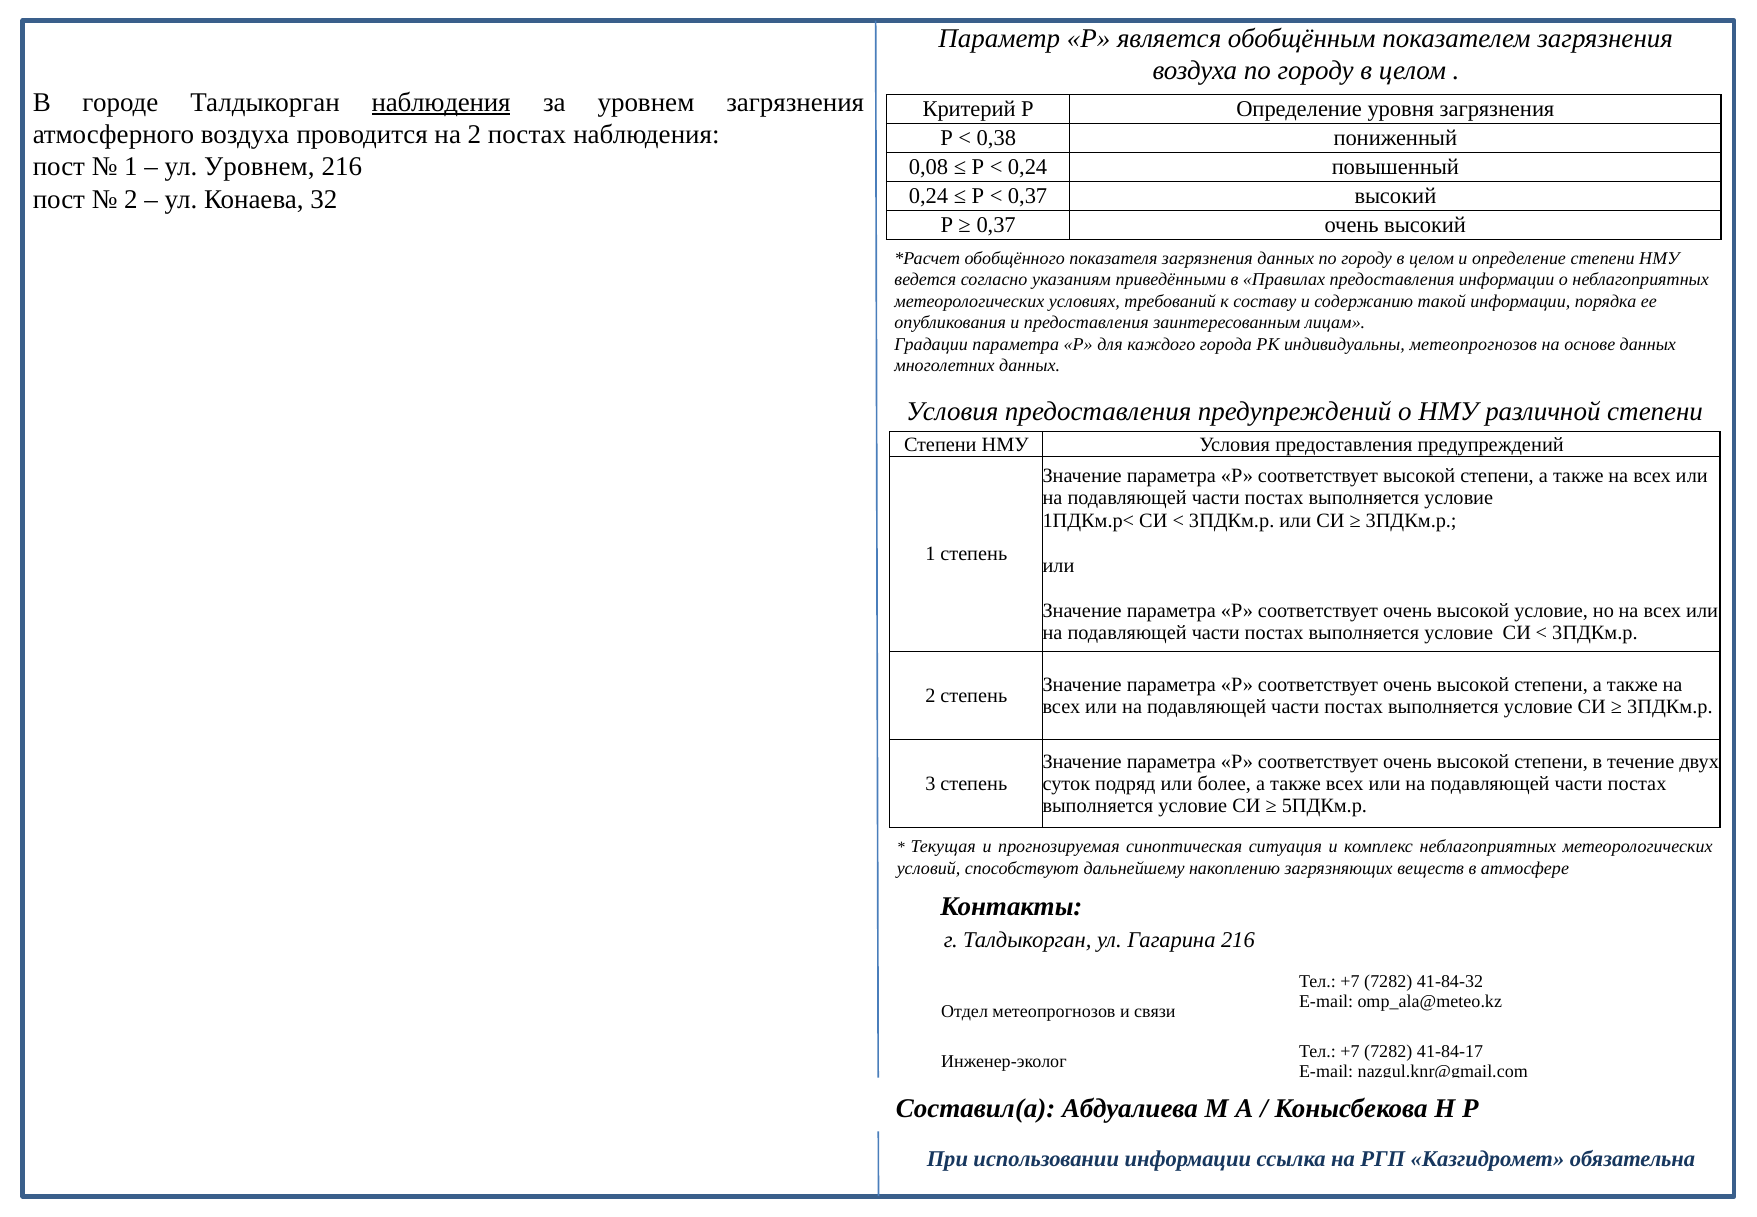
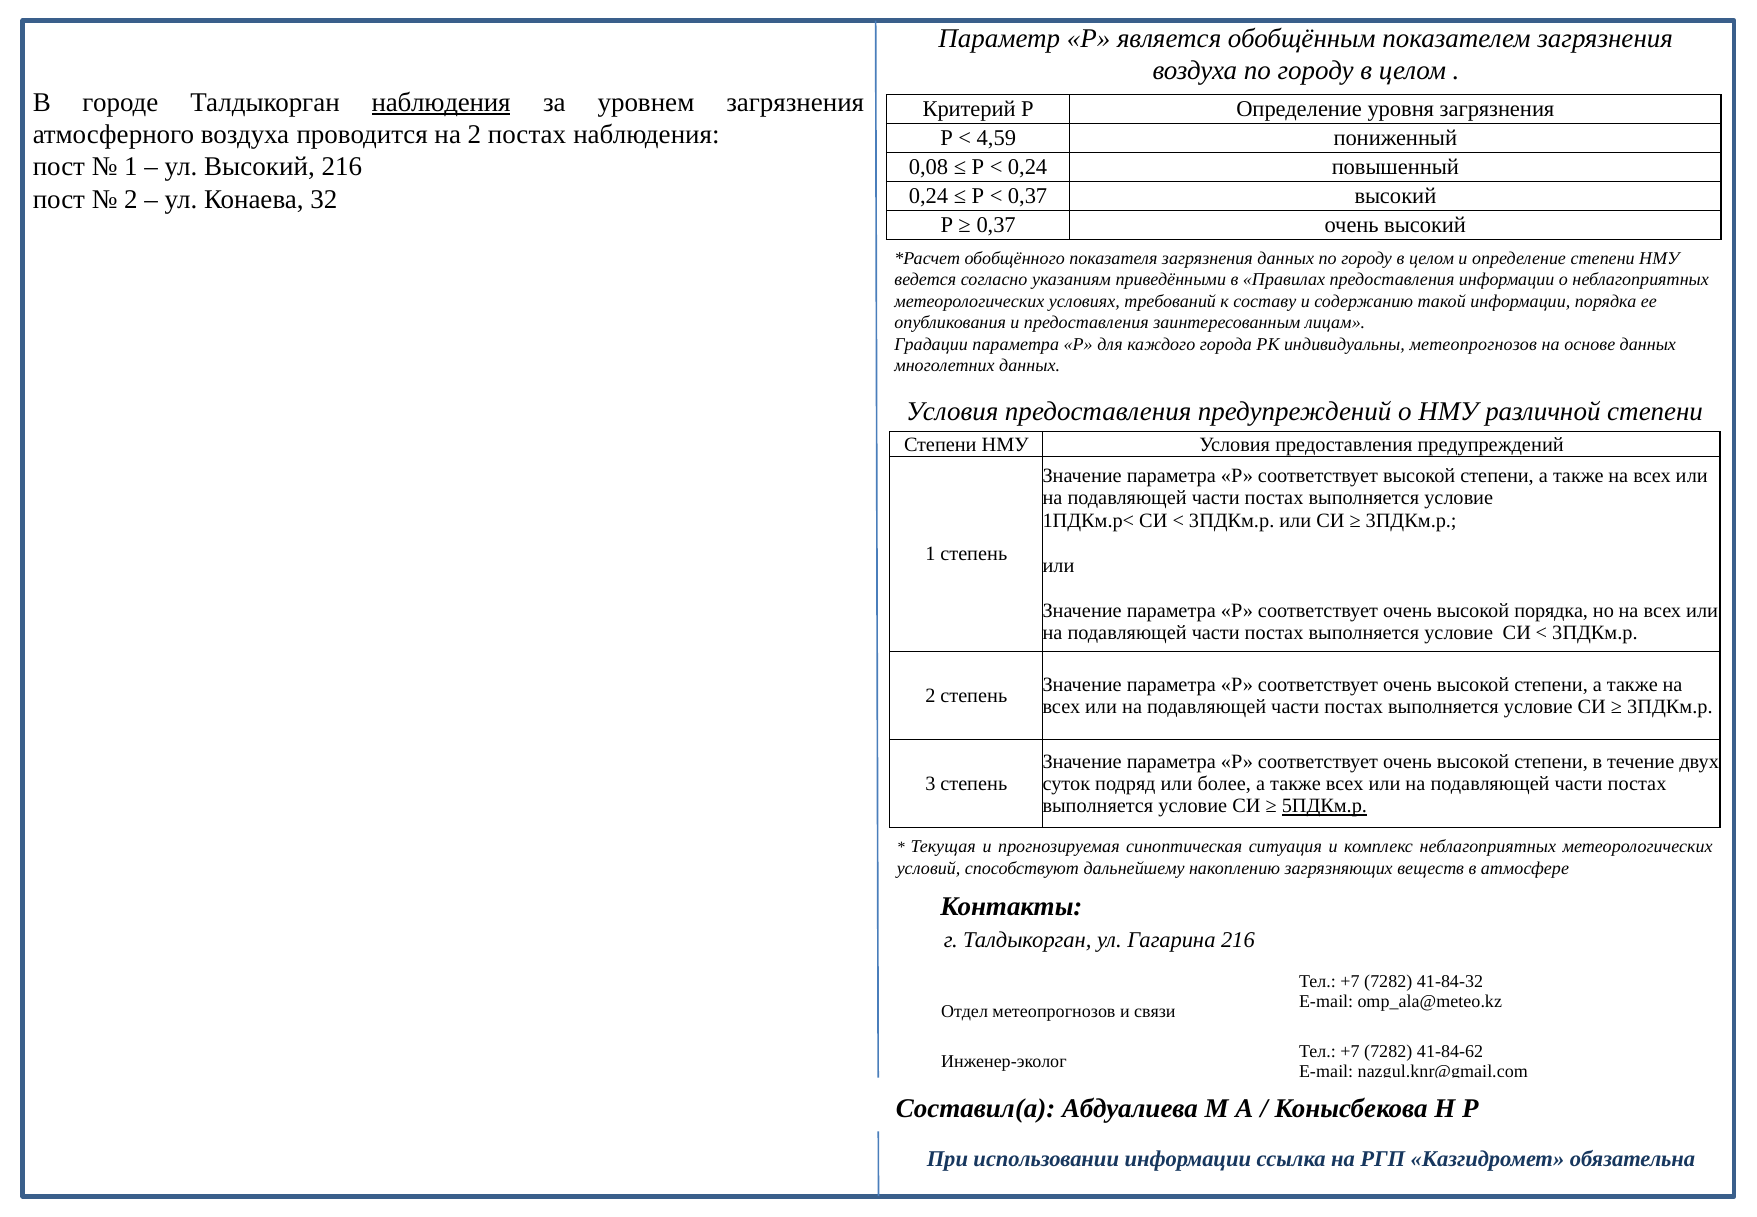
0,38: 0,38 -> 4,59 (996, 138)
ул Уровнем: Уровнем -> Высокий (259, 167)
высокой условие: условие -> порядка (1551, 610)
5ПДКм.р underline: none -> present (1324, 806)
41-84-17: 41-84-17 -> 41-84-62 (1450, 1051)
